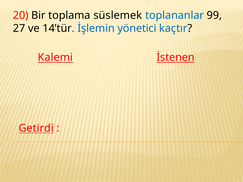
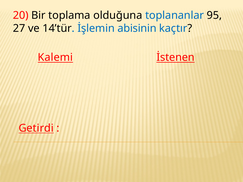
süslemek: süslemek -> olduğuna (118, 15)
99: 99 -> 95 (214, 15)
yönetici: yönetici -> abisinin (137, 28)
